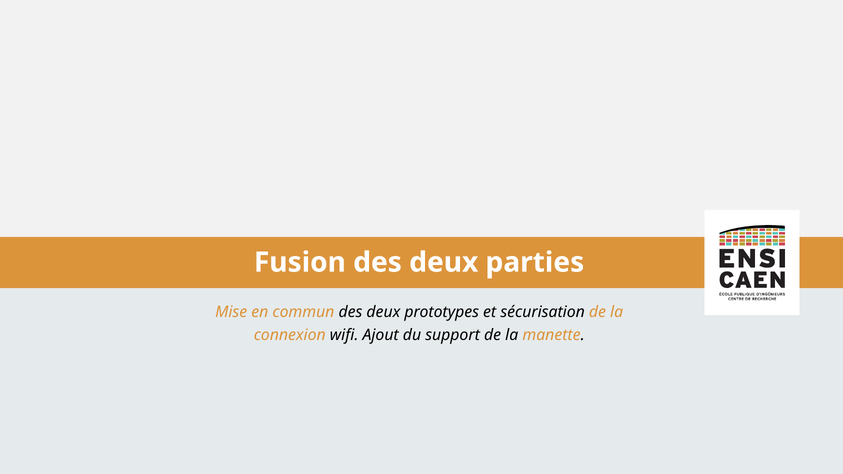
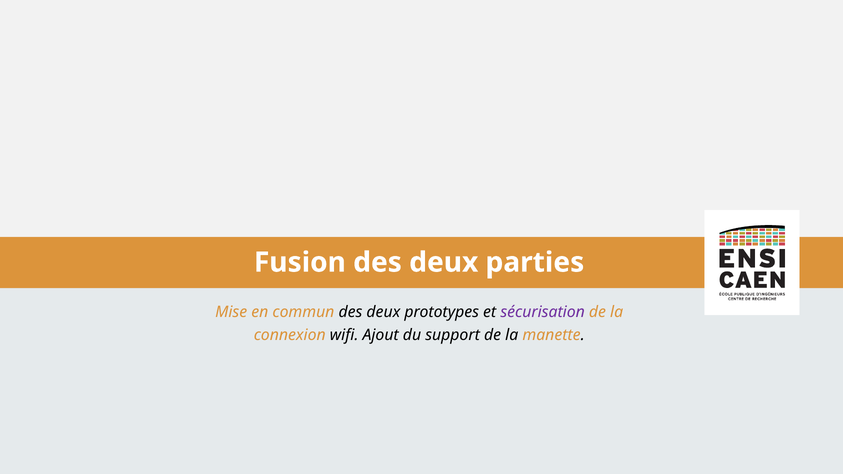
sécurisation colour: black -> purple (543, 312)
